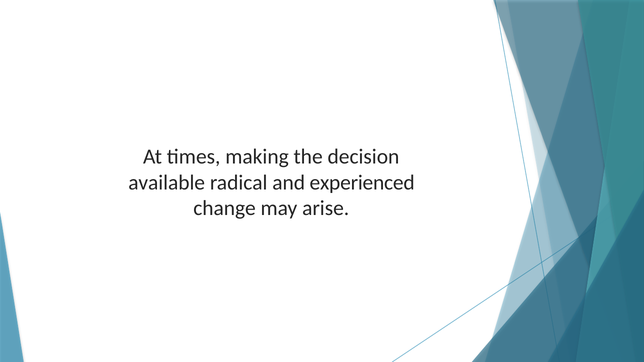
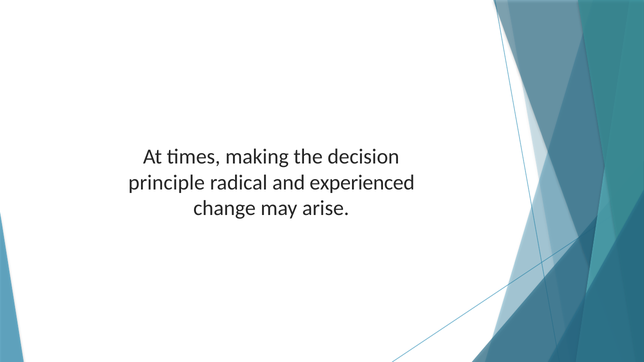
available: available -> principle (167, 183)
